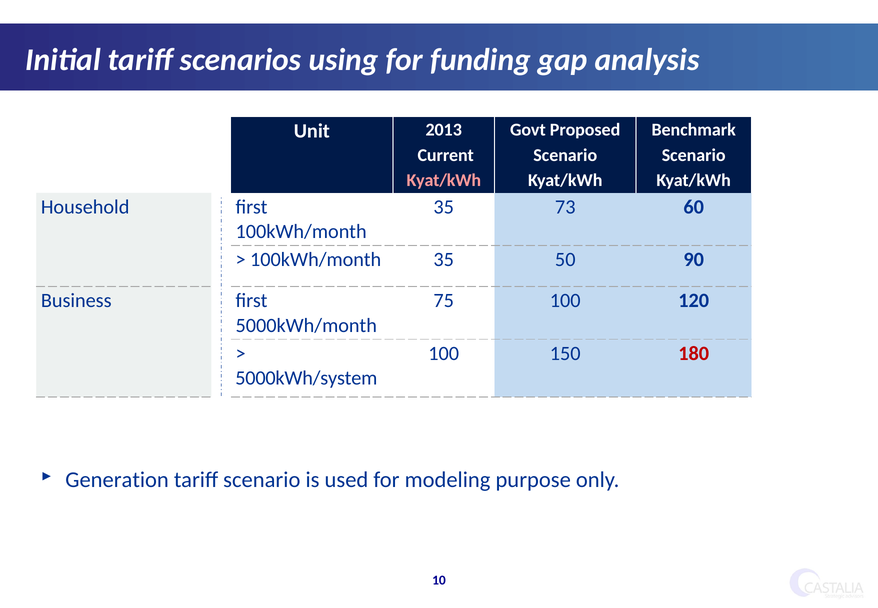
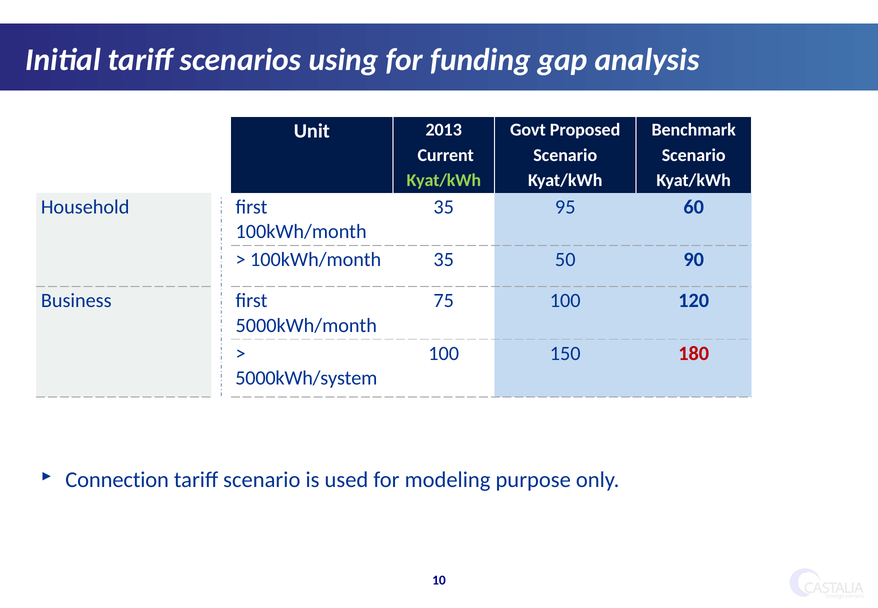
Kyat/kWh colour: pink -> light green (444, 180)
73: 73 -> 95 (565, 207)
Generation: Generation -> Connection (117, 480)
